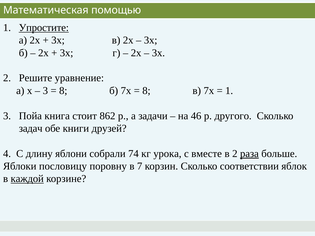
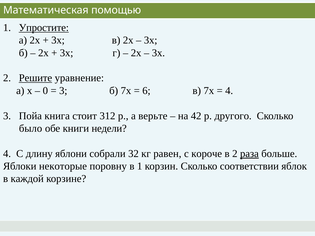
Решите underline: none -> present (35, 78)
3: 3 -> 0 (45, 91)
8: 8 -> 3 (63, 91)
8: 8 -> 6 (146, 91)
1: 1 -> 4 (229, 91)
862: 862 -> 312 (107, 116)
задачи: задачи -> верьте (153, 116)
46: 46 -> 42 (196, 116)
задач: задач -> было (31, 129)
друзей: друзей -> недели (109, 129)
74: 74 -> 32 (133, 154)
урока: урока -> равен (167, 154)
вместе: вместе -> короче (207, 154)
пословицу: пословицу -> некоторые (63, 166)
в 7: 7 -> 1 (140, 166)
каждой underline: present -> none (27, 179)
